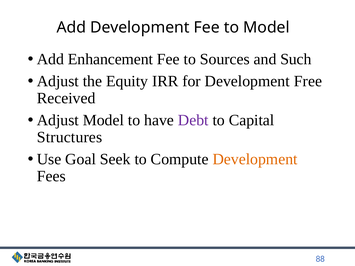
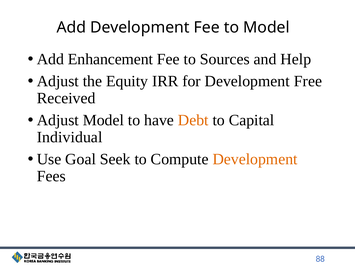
Such: Such -> Help (296, 59)
Debt colour: purple -> orange (193, 120)
Structures: Structures -> Individual (70, 137)
